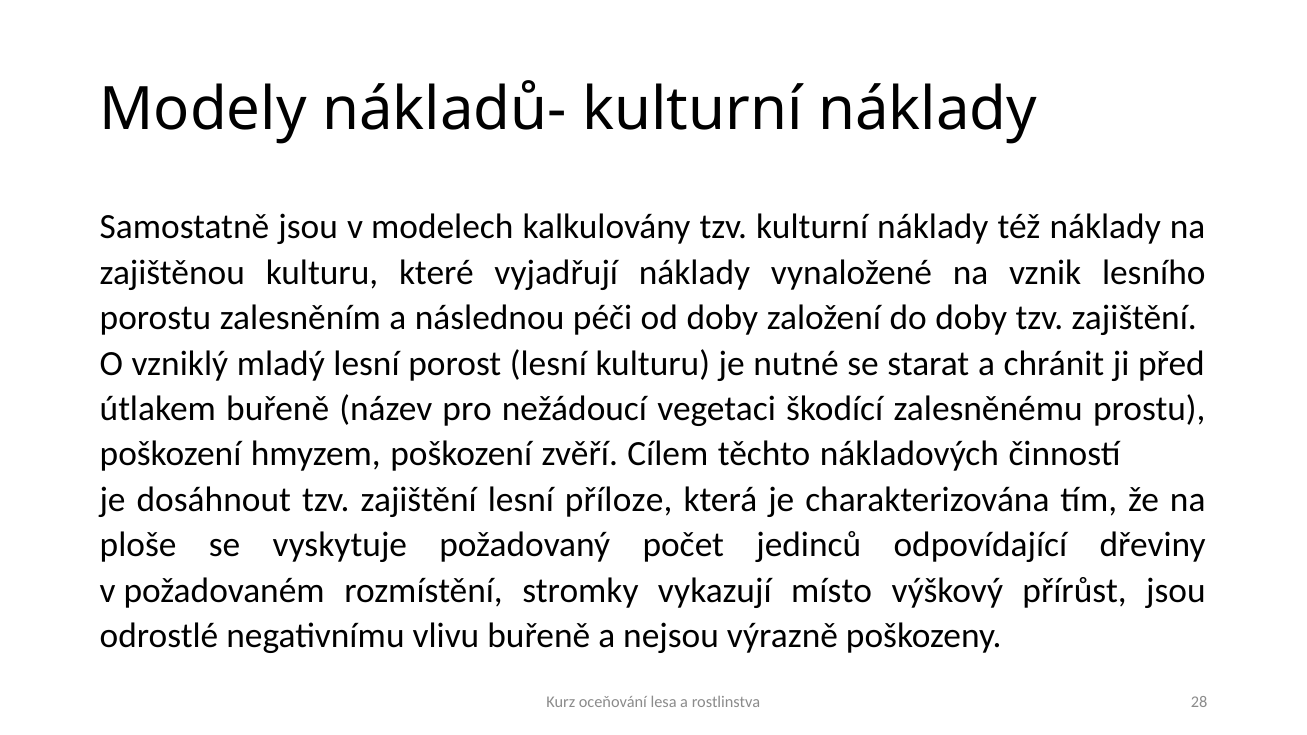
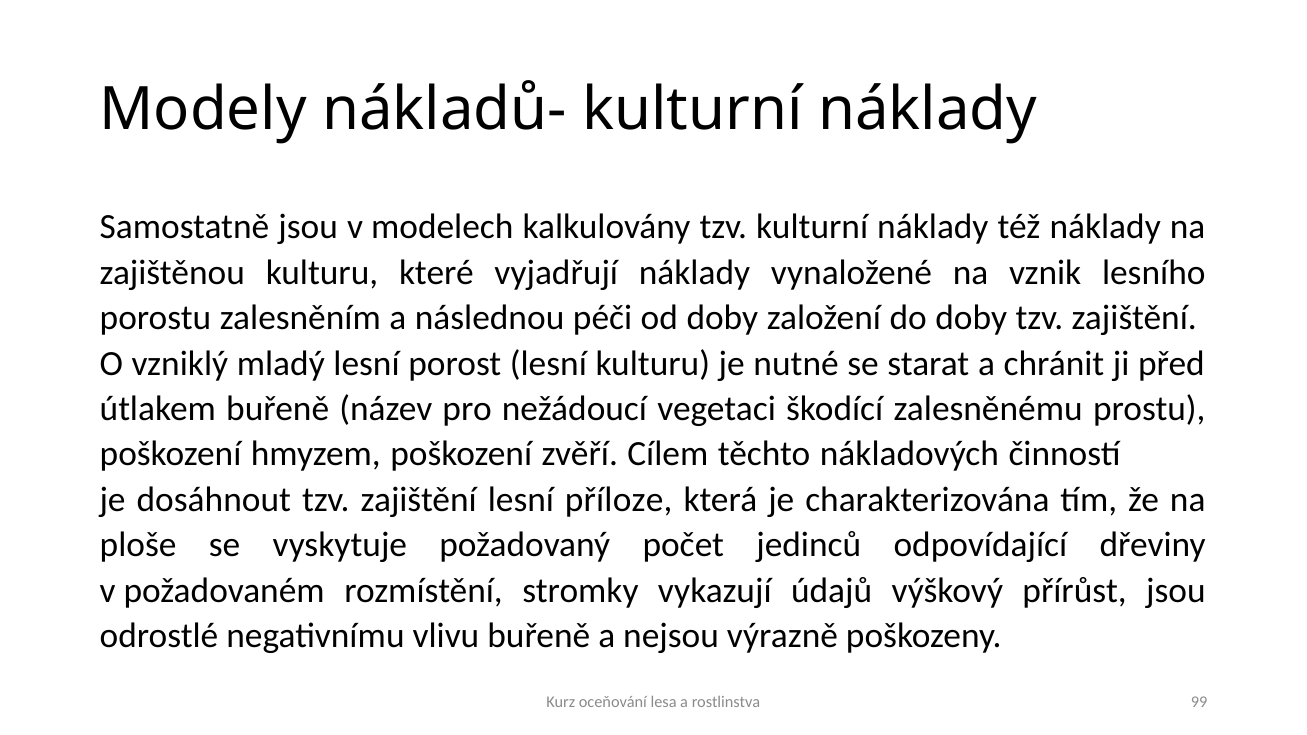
místo: místo -> údajů (832, 591)
28: 28 -> 99 (1199, 702)
